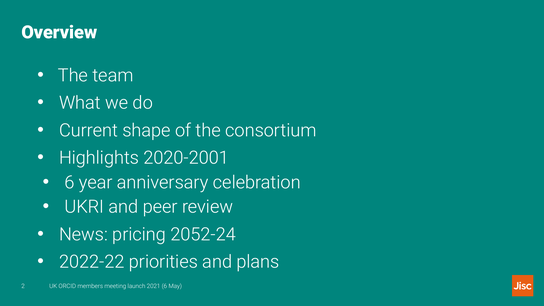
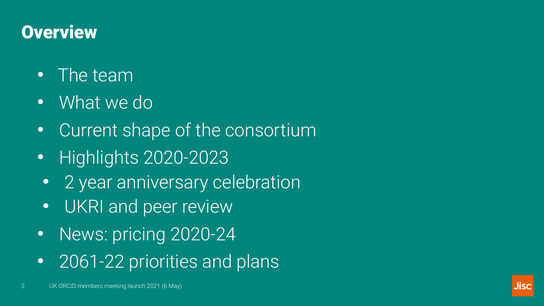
2020-2001: 2020-2001 -> 2020-2023 (186, 158)
6: 6 -> 2 (69, 182)
2052-24: 2052-24 -> 2020-24 (203, 234)
2022-22: 2022-22 -> 2061-22 (92, 262)
